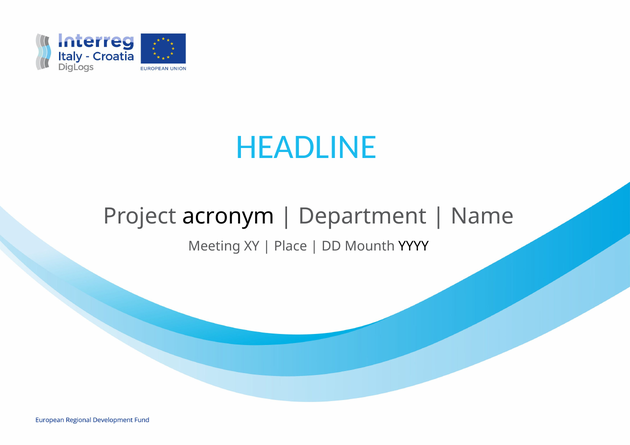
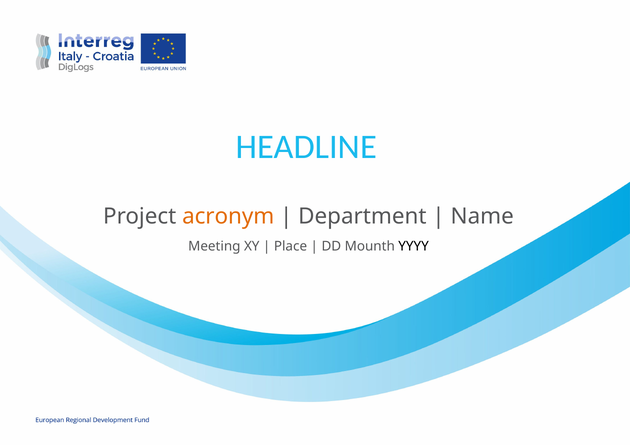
acronym colour: black -> orange (228, 217)
